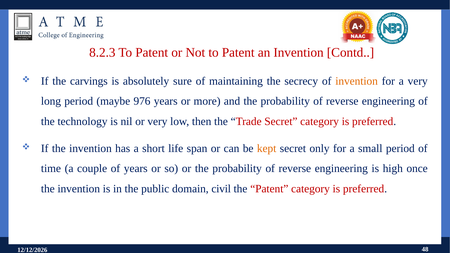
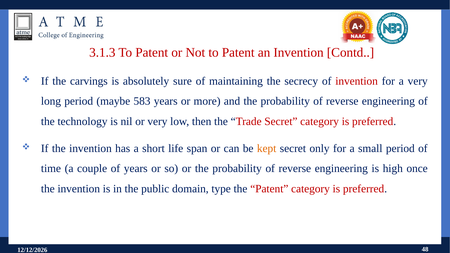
8.2.3: 8.2.3 -> 3.1.3 (102, 52)
invention colour: orange -> red (357, 81)
976: 976 -> 583 (142, 101)
civil: civil -> type (221, 189)
